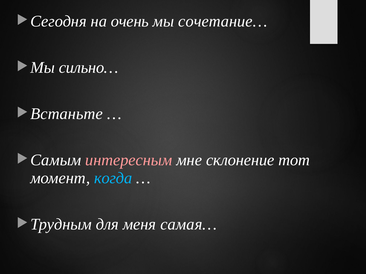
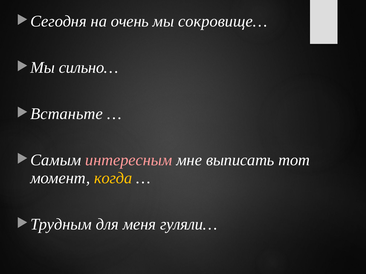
сочетание…: сочетание… -> сокровище… (223, 21)
склонение: склонение -> выписать (240, 160)
когда colour: light blue -> yellow (113, 178)
самая…: самая… -> гуляли… (189, 225)
